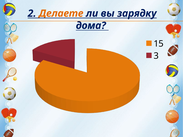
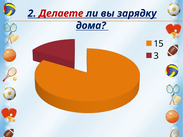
Делаете colour: orange -> red (61, 13)
